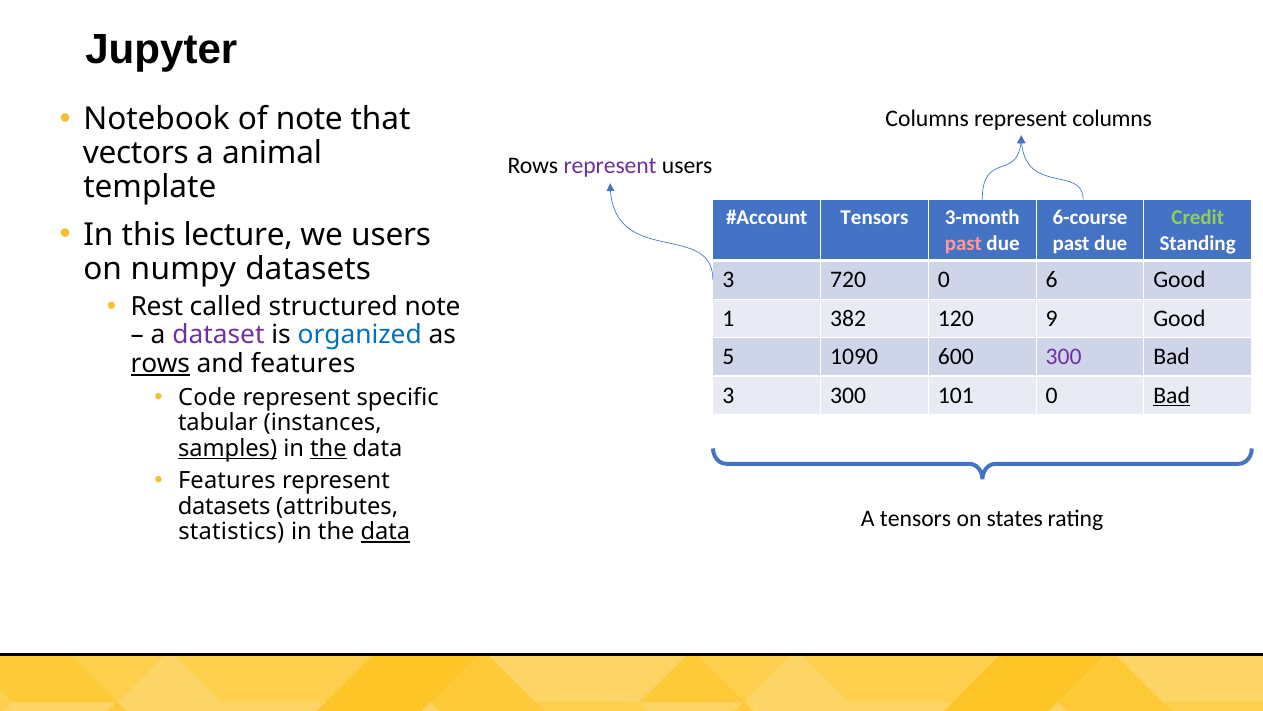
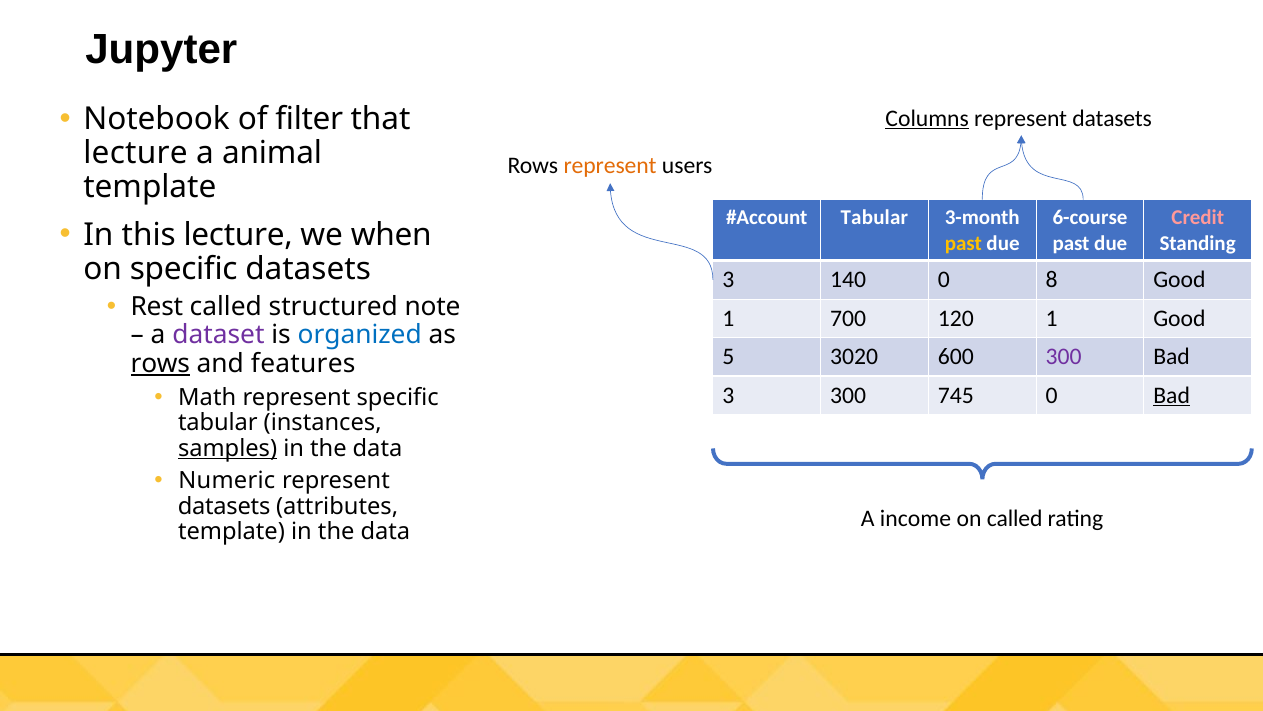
of note: note -> filter (309, 119)
Columns underline: none -> present (927, 118)
columns: columns -> datasets (1112, 118)
vectors: vectors -> lecture (135, 153)
represent colour: purple -> orange (610, 166)
Tensors: Tensors -> Tabular (874, 217)
Credit colour: light green -> pink (1198, 217)
we users: users -> when (391, 235)
past colour: pink -> yellow (963, 243)
on numpy: numpy -> specific (184, 269)
720: 720 -> 140 (848, 280)
6: 6 -> 8 (1052, 280)
382: 382 -> 700 (848, 318)
120 9: 9 -> 1 (1052, 318)
1090: 1090 -> 3020 (854, 357)
Code: Code -> Math (207, 397)
101: 101 -> 745 (956, 395)
the underline: present -> none (328, 448)
Features: Features -> Numeric (227, 480)
A tensors: tensors -> income (916, 518)
on states: states -> called (1015, 518)
statistics: statistics -> template (231, 531)
data underline: present -> none (385, 531)
